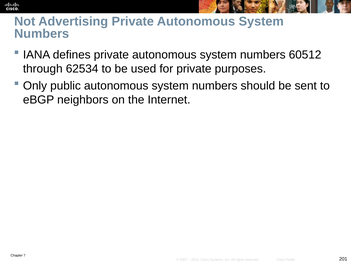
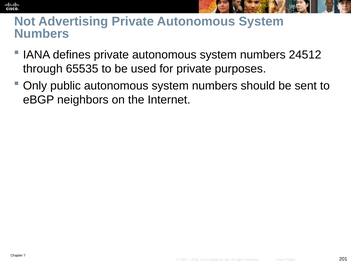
60512: 60512 -> 24512 (305, 55)
62534: 62534 -> 65535 (82, 69)
